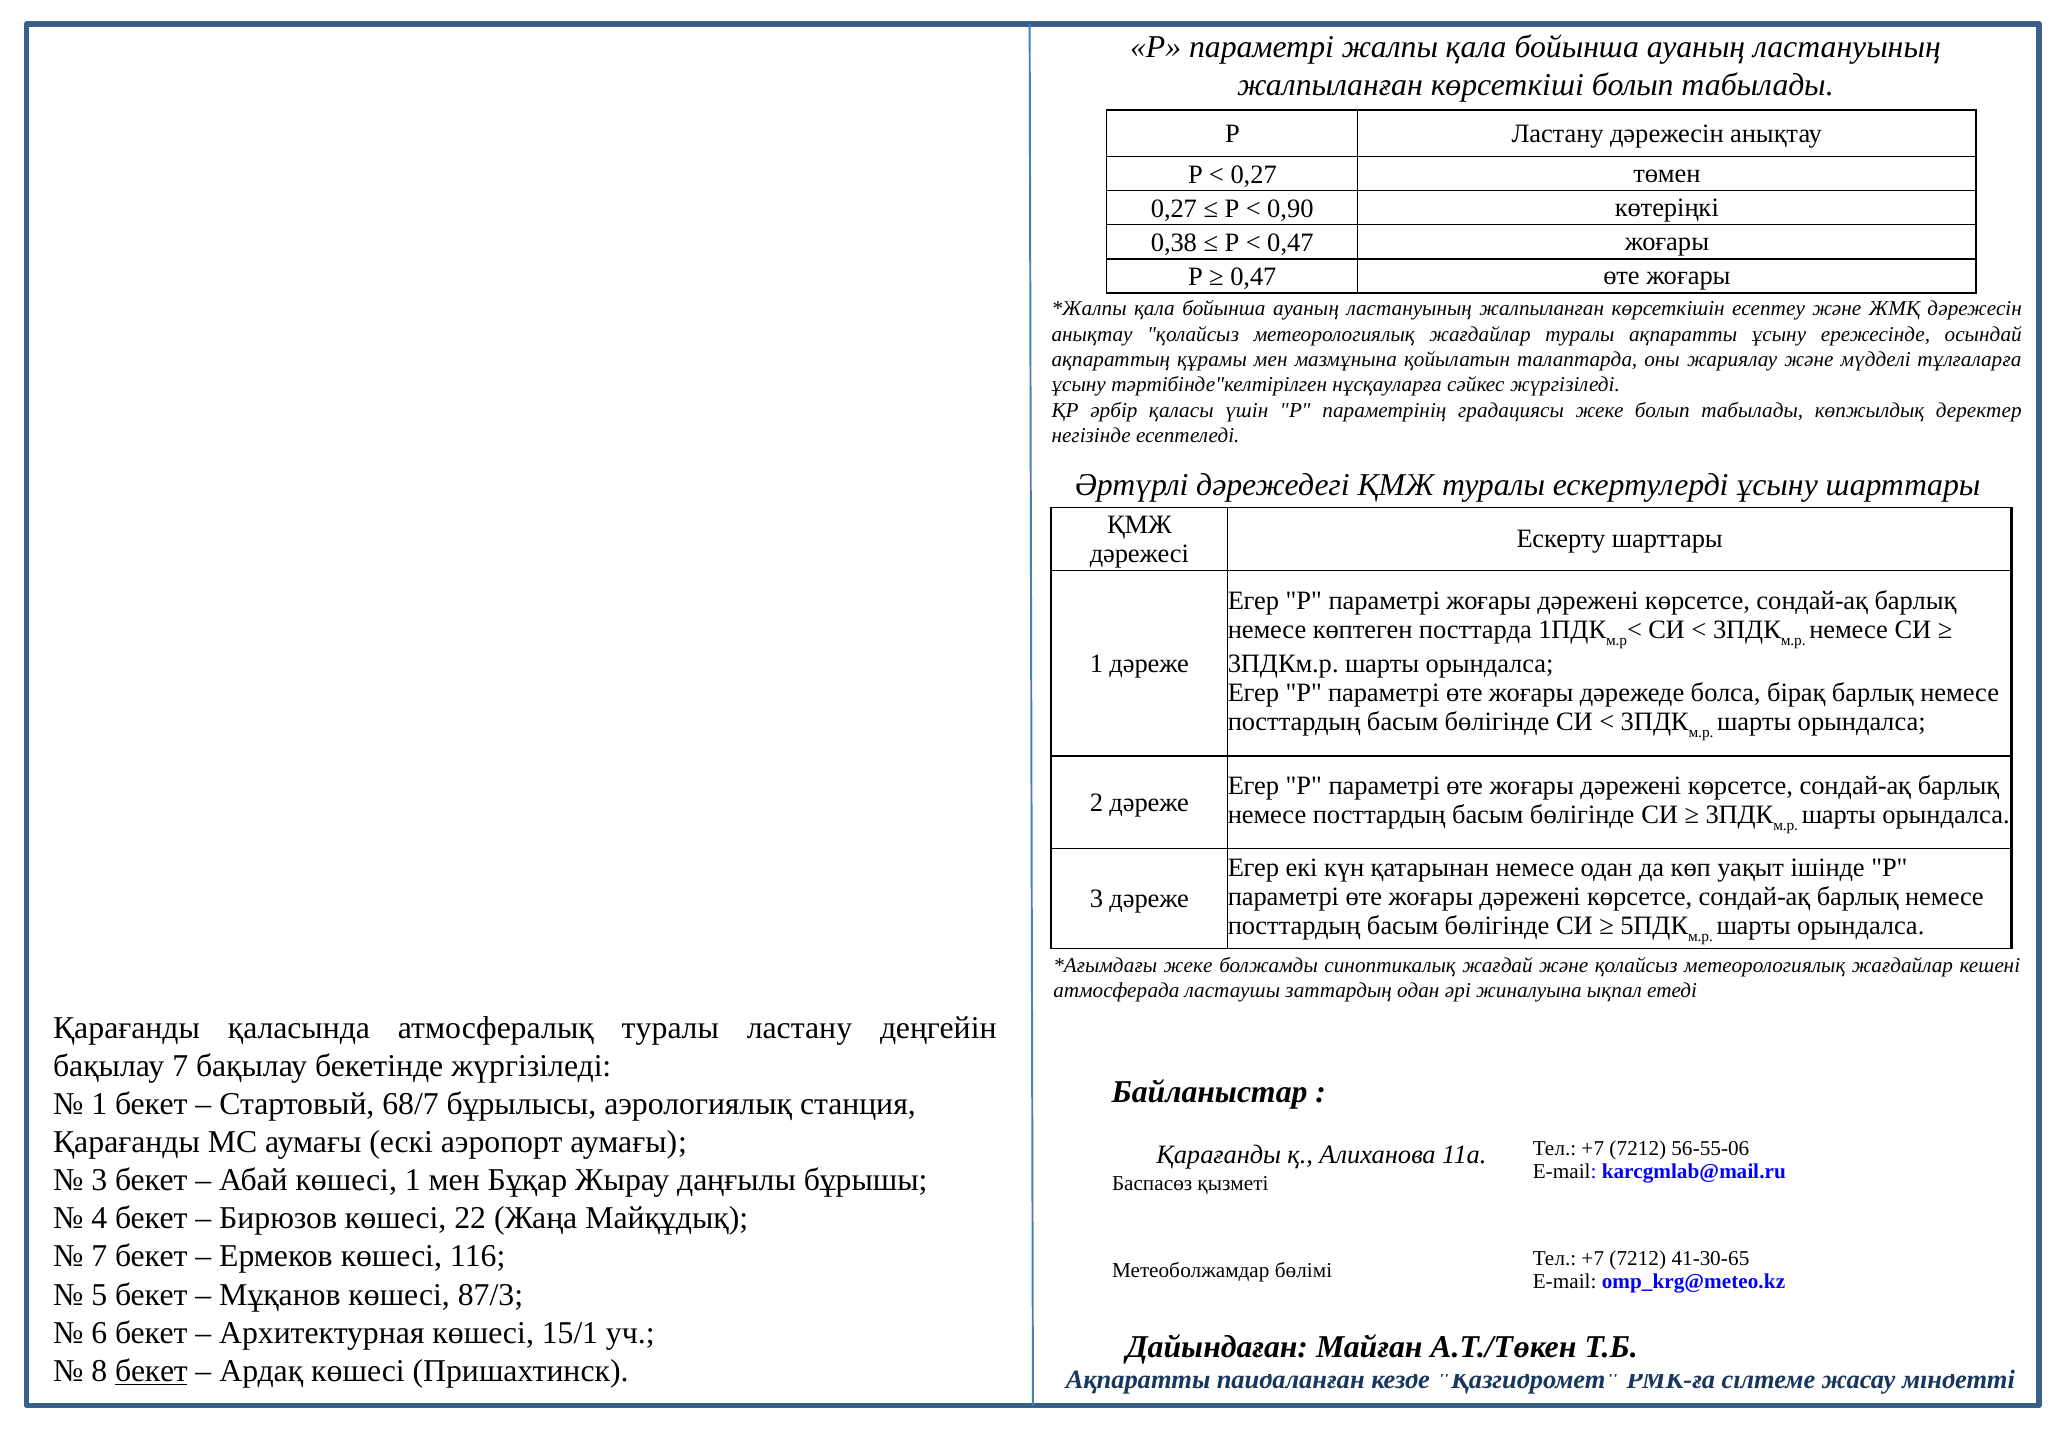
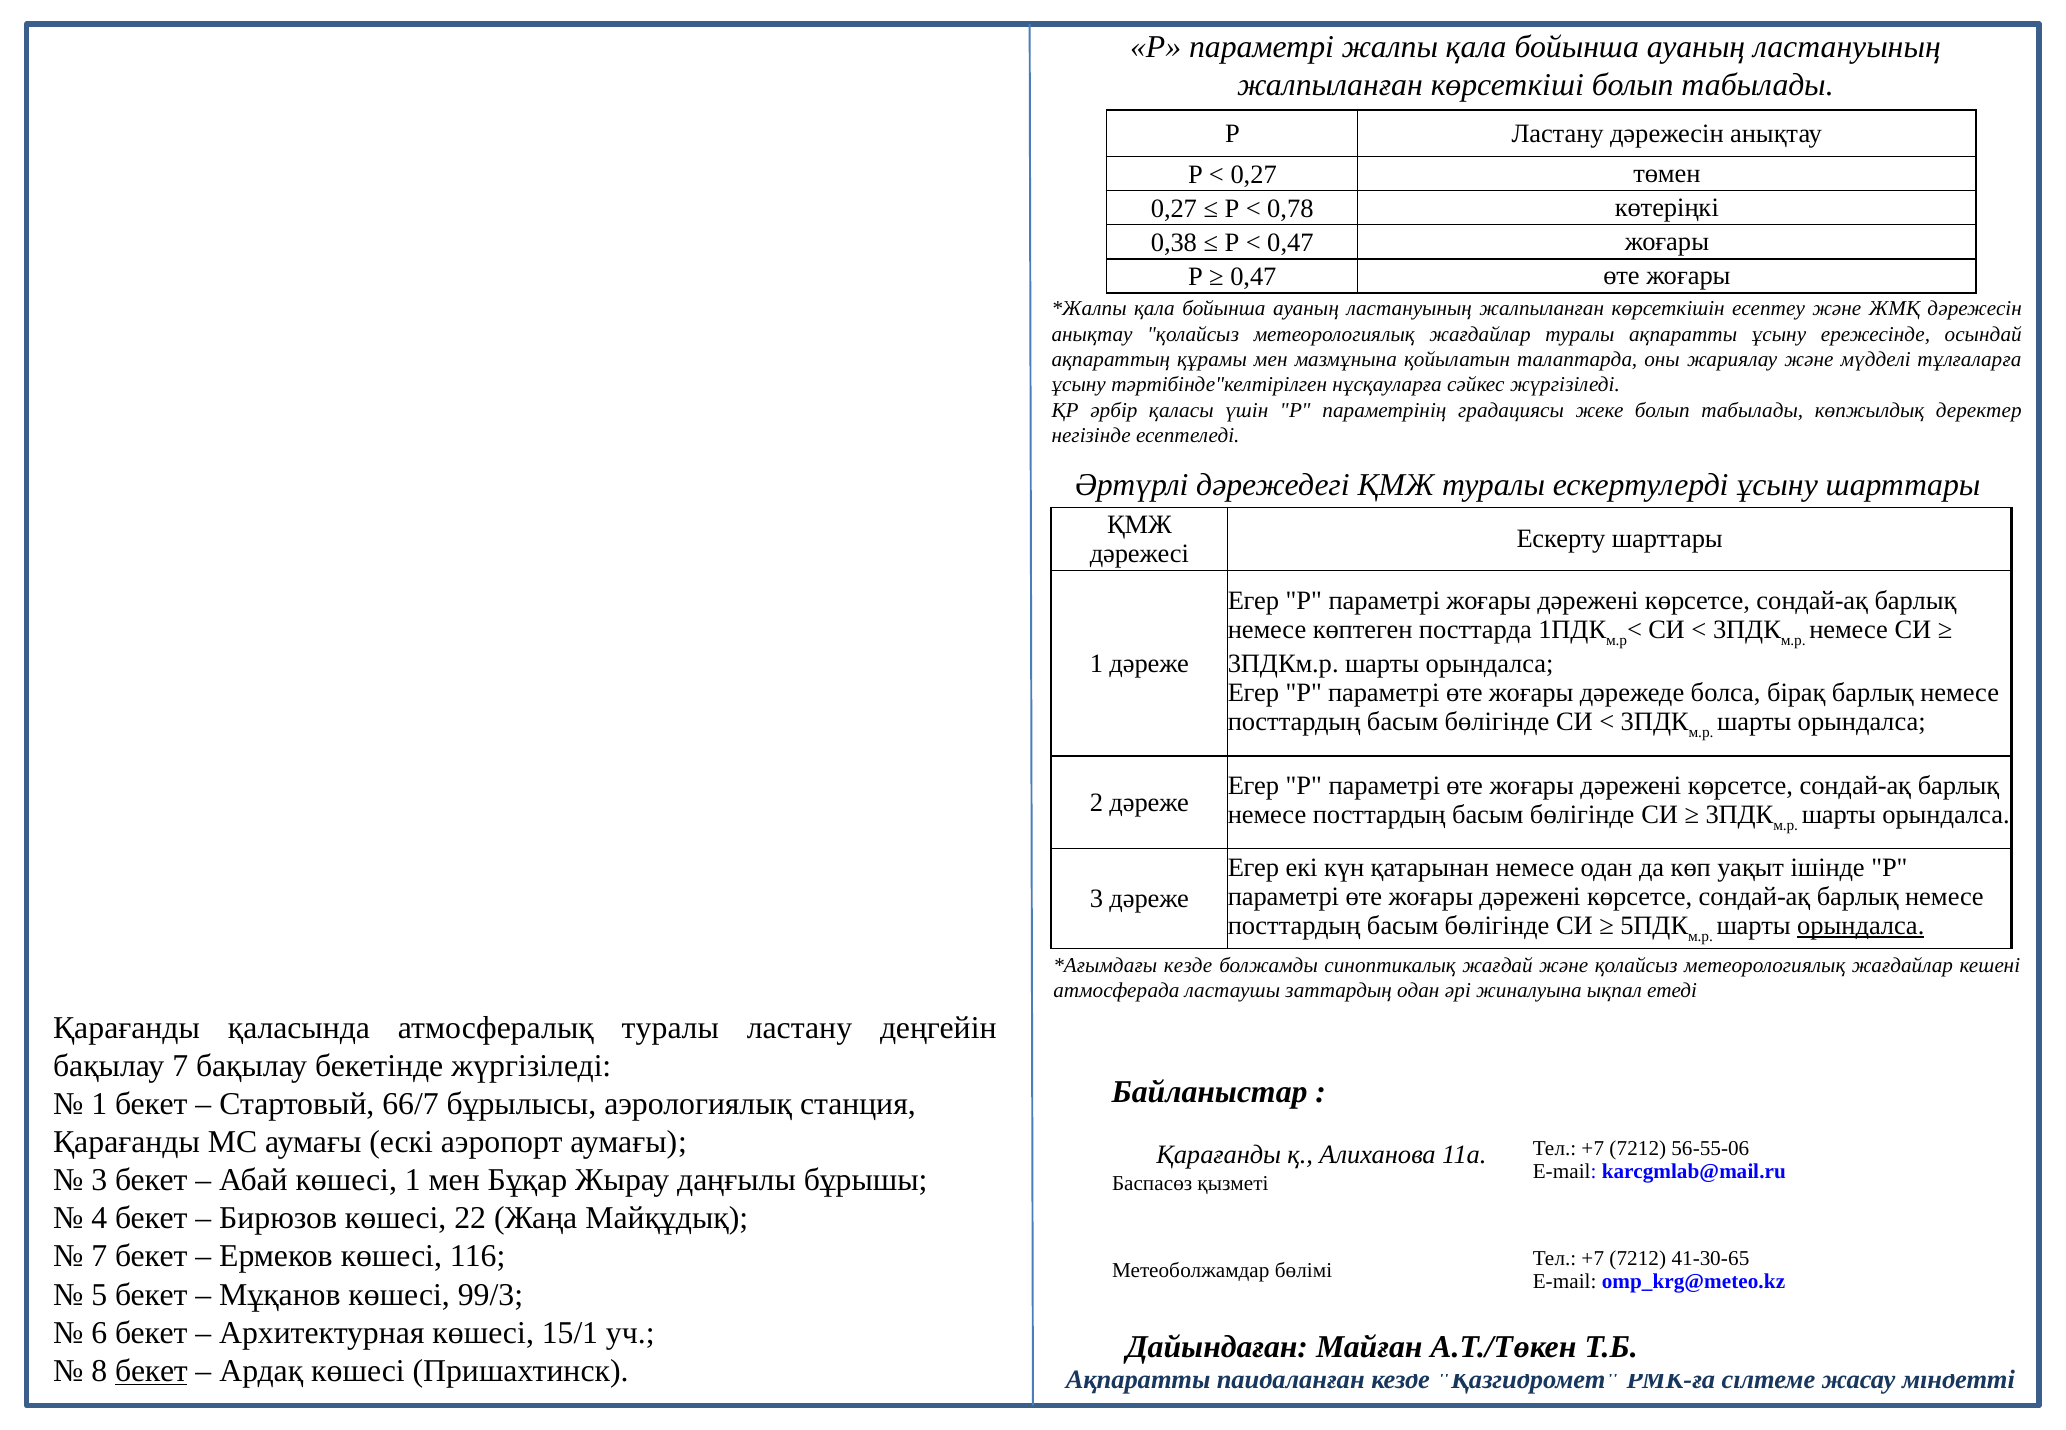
0,90: 0,90 -> 0,78 (1290, 209)
орындалса underline: none -> present (1861, 926)
жеке: жеке -> кезде (1188, 965)
68/7: 68/7 -> 66/7 (410, 1104)
87/3: 87/3 -> 99/3 (490, 1295)
